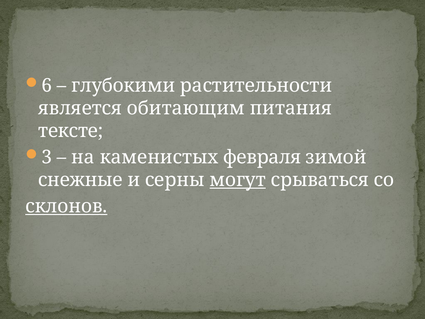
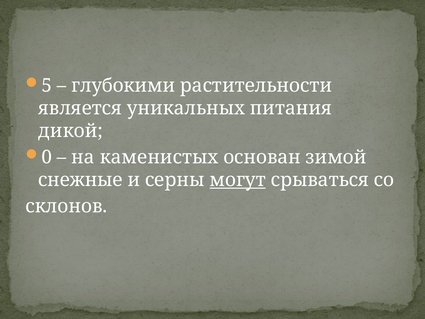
6: 6 -> 5 (47, 86)
обитающим: обитающим -> уникальных (186, 108)
тексте: тексте -> дикой (71, 131)
3: 3 -> 0 (47, 157)
февраля: февраля -> основан (262, 157)
склонов underline: present -> none (66, 206)
